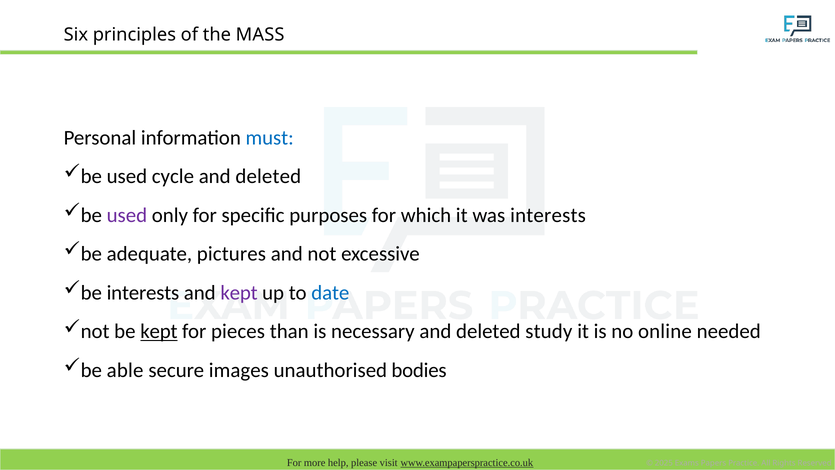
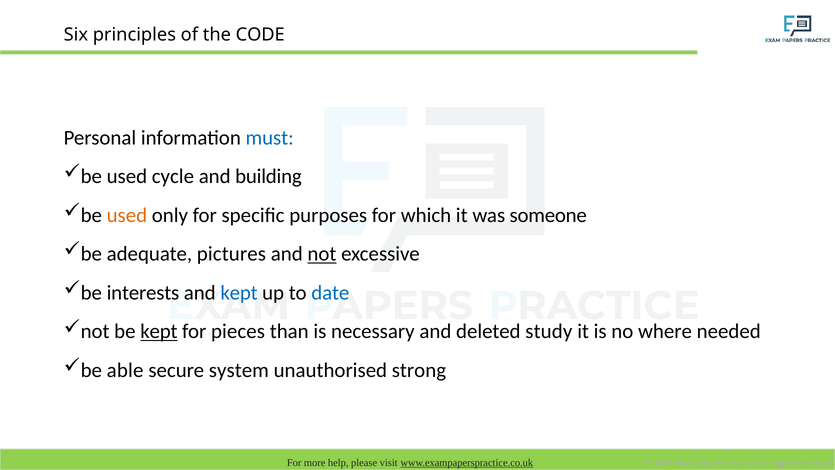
MASS: MASS -> CODE (260, 35)
deleted: deleted -> building (268, 176)
used colour: purple -> orange (127, 215)
was interests: interests -> someone (548, 215)
not underline: none -> present (322, 254)
kept colour: purple -> blue (239, 293)
online: online -> where (665, 331)
images: images -> system (239, 370)
bodies: bodies -> strong (419, 370)
